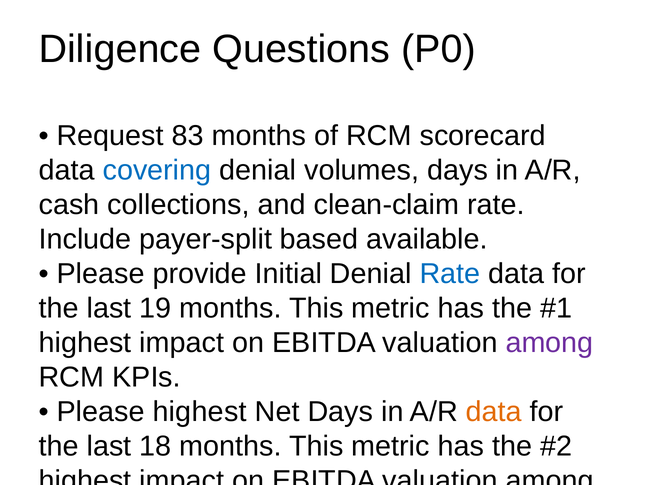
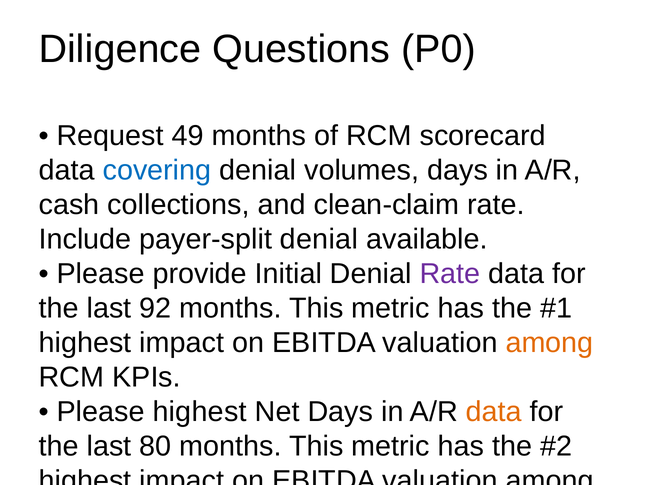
83: 83 -> 49 (188, 136)
payer-split based: based -> denial (319, 239)
Rate colour: blue -> purple (450, 274)
19: 19 -> 92 (155, 308)
among colour: purple -> orange (550, 343)
18: 18 -> 80 (155, 446)
